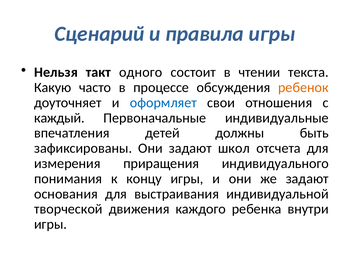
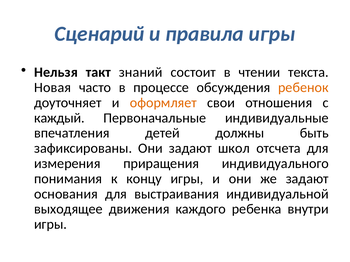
одного: одного -> знаний (141, 72)
Какую: Какую -> Новая (53, 88)
оформляет colour: blue -> orange (163, 103)
творческой: творческой -> выходящее (68, 209)
